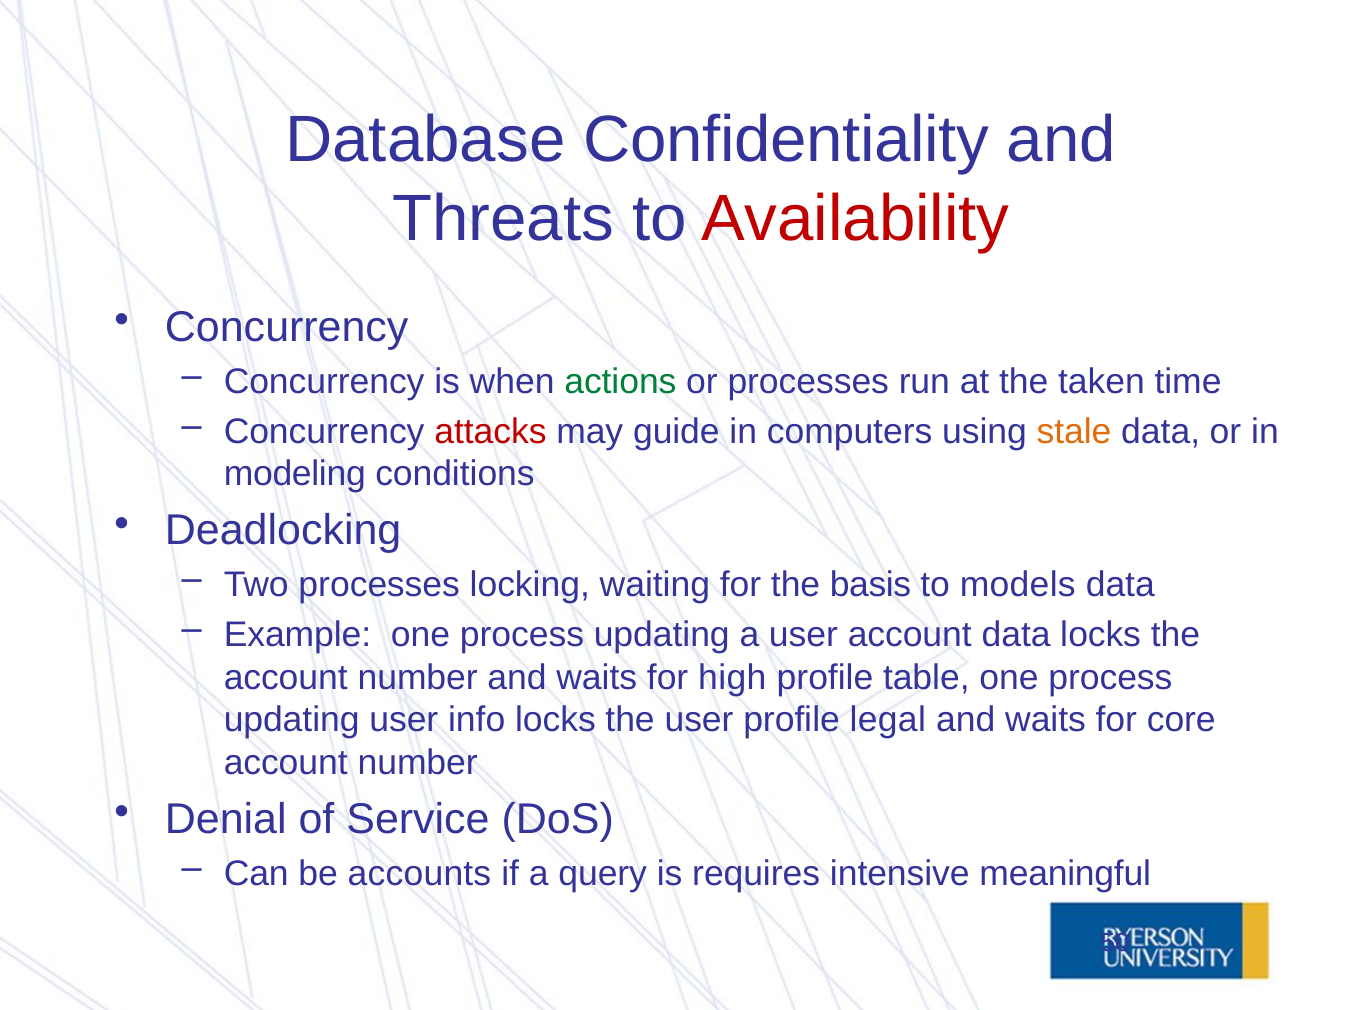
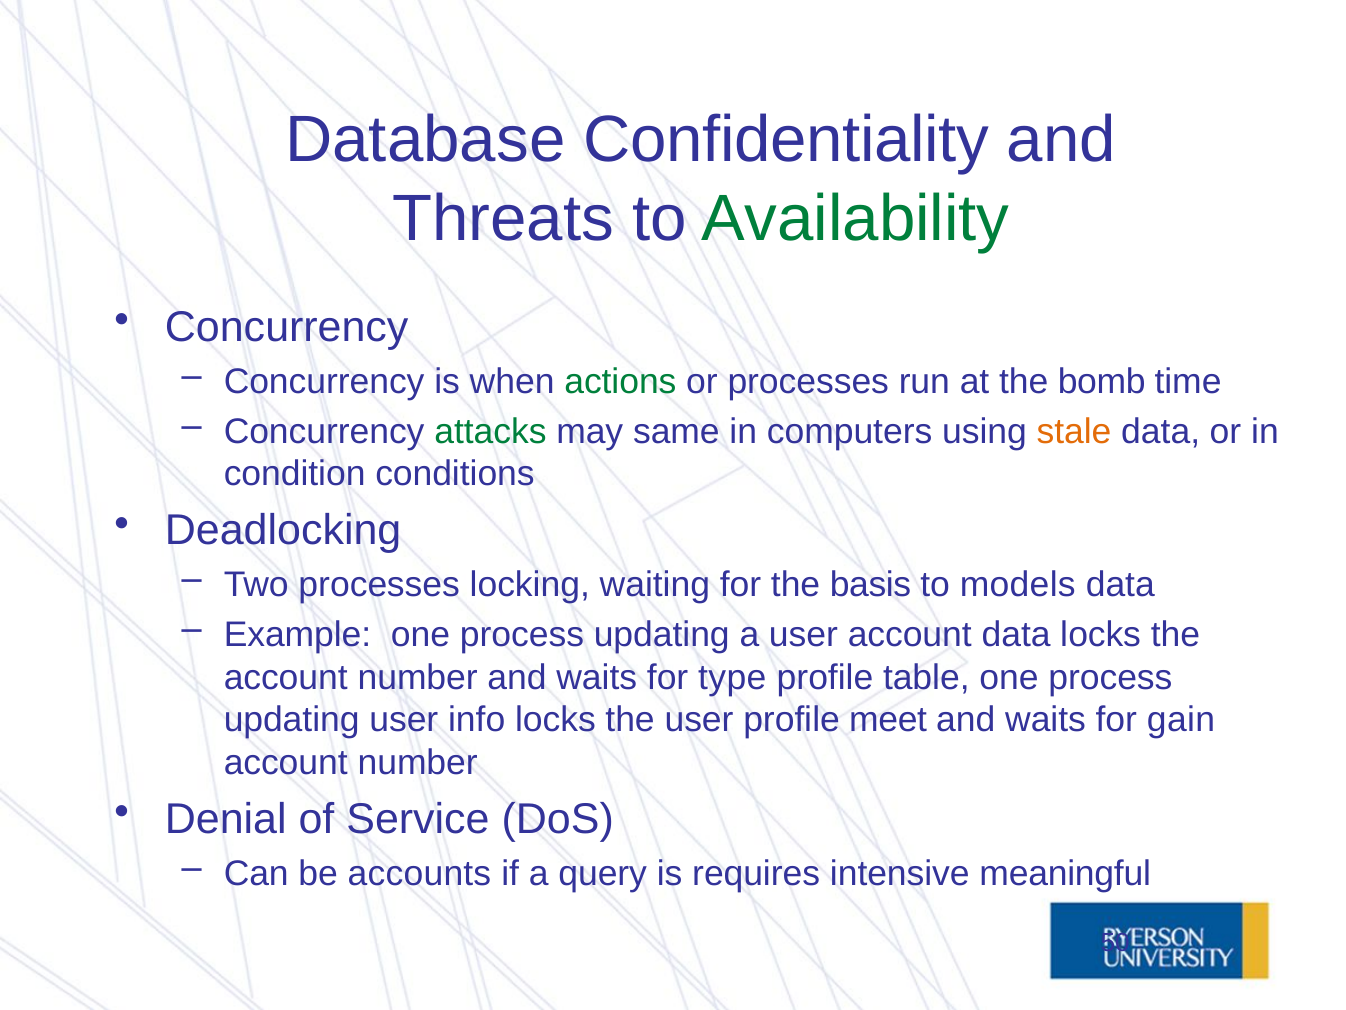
Availability colour: red -> green (855, 219)
taken: taken -> bomb (1102, 381)
attacks colour: red -> green (490, 431)
guide: guide -> same (676, 431)
modeling: modeling -> condition (295, 474)
high: high -> type (732, 677)
legal: legal -> meet (888, 720)
core: core -> gain (1181, 720)
